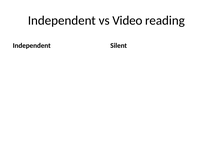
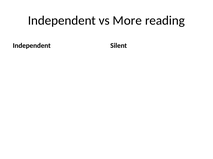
Video: Video -> More (127, 21)
